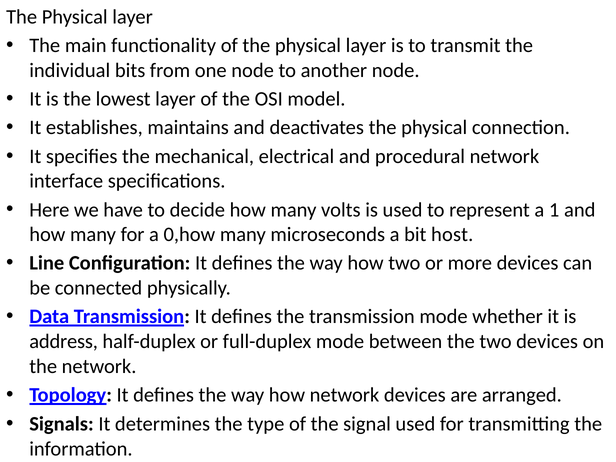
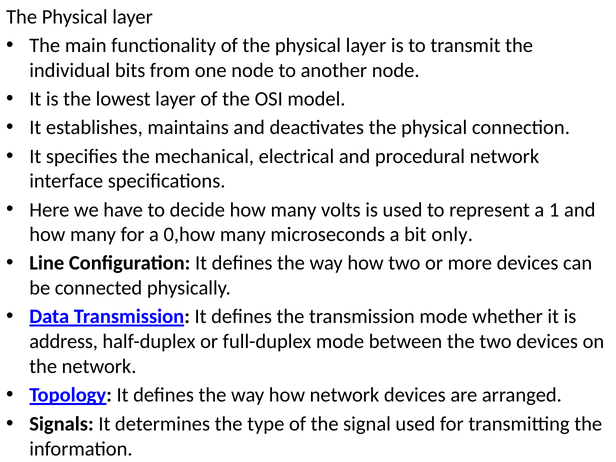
host: host -> only (452, 234)
